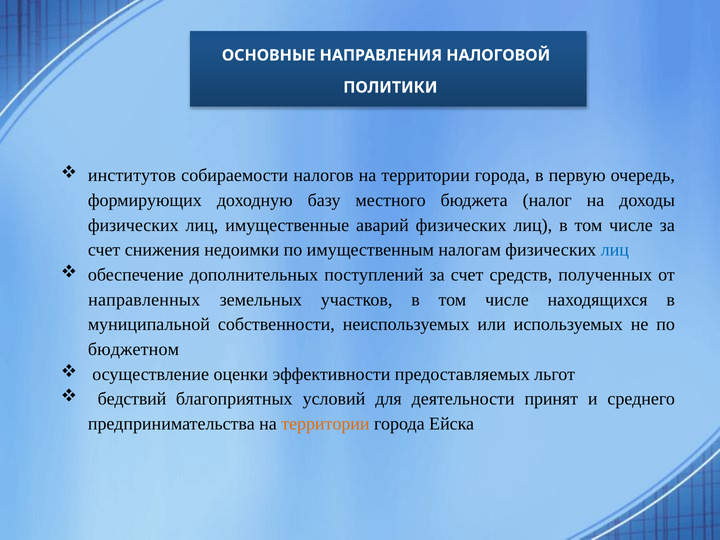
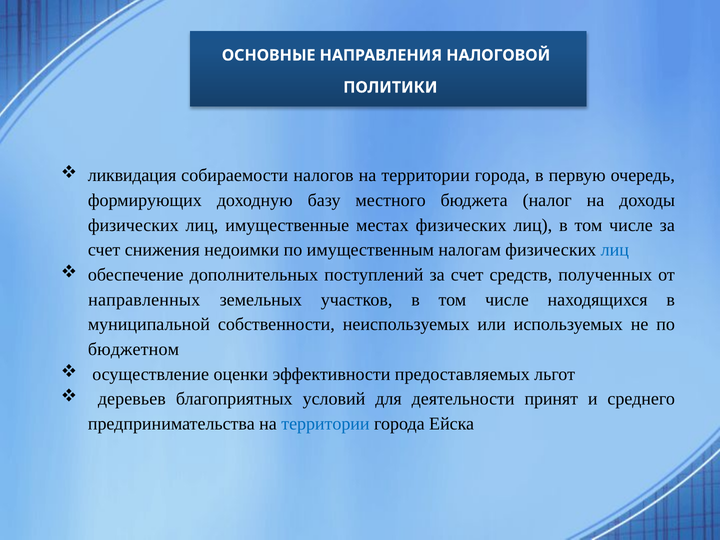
институтов: институтов -> ликвидация (132, 175)
аварий: аварий -> местах (382, 225)
бедствий: бедствий -> деревьев (132, 399)
территории colour: orange -> blue (325, 424)
